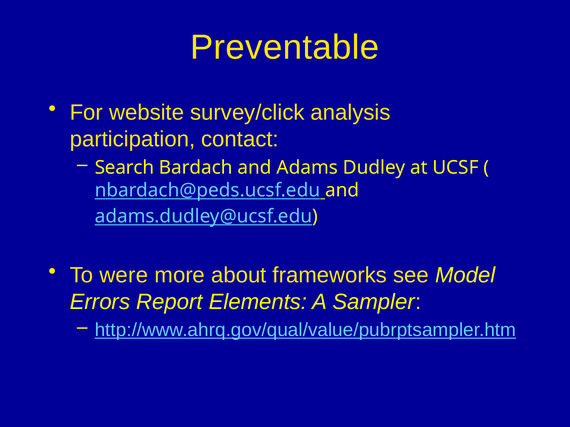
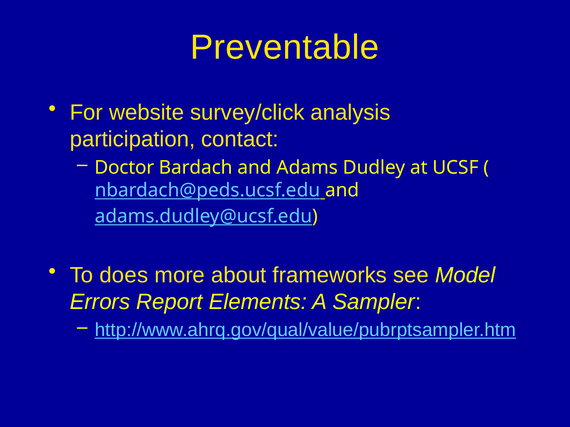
Search: Search -> Doctor (124, 168)
were: were -> does (124, 275)
